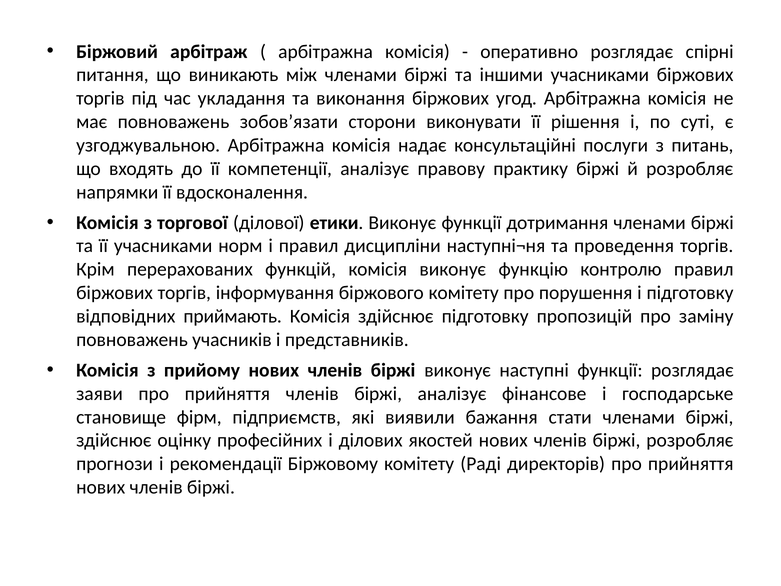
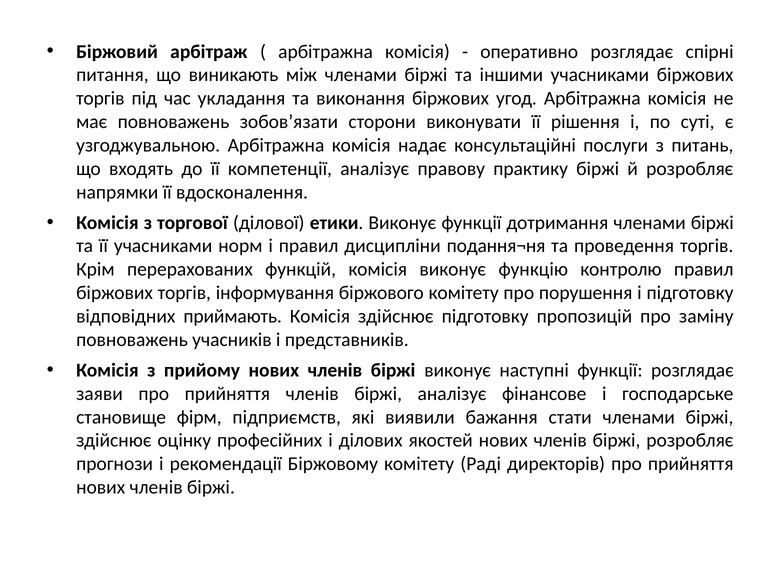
наступні¬ня: наступні¬ня -> подання¬ня (496, 246)
